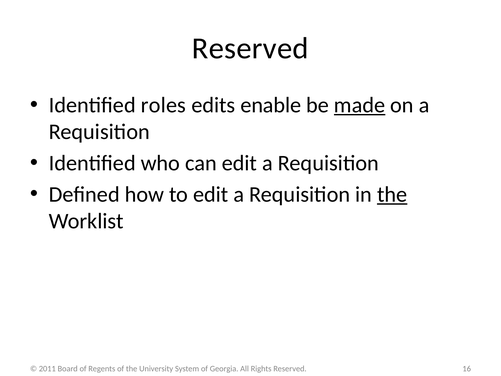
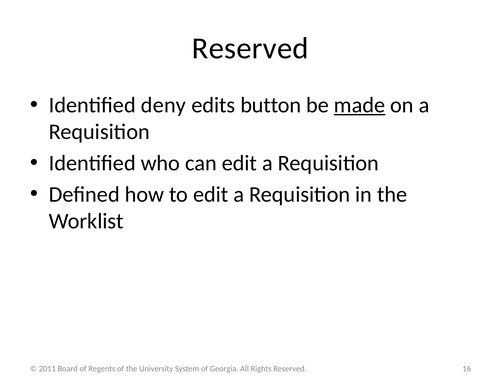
roles: roles -> deny (163, 105)
enable: enable -> button (271, 105)
the underline: present -> none (392, 194)
